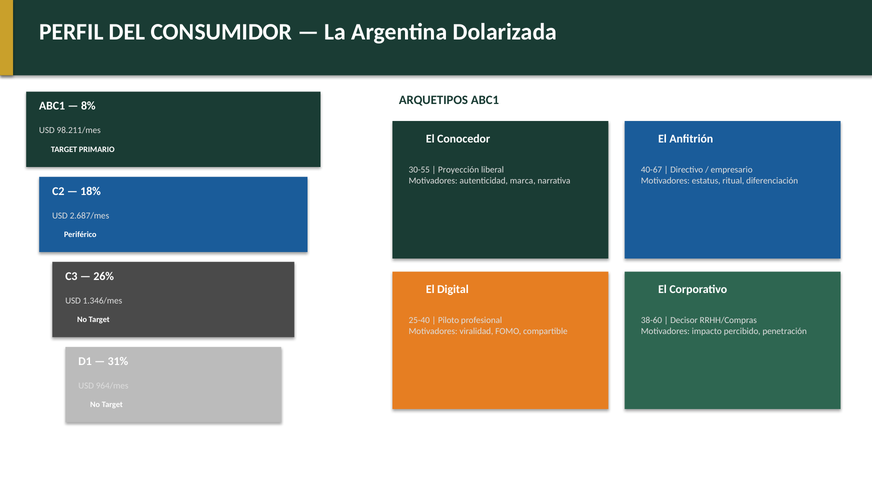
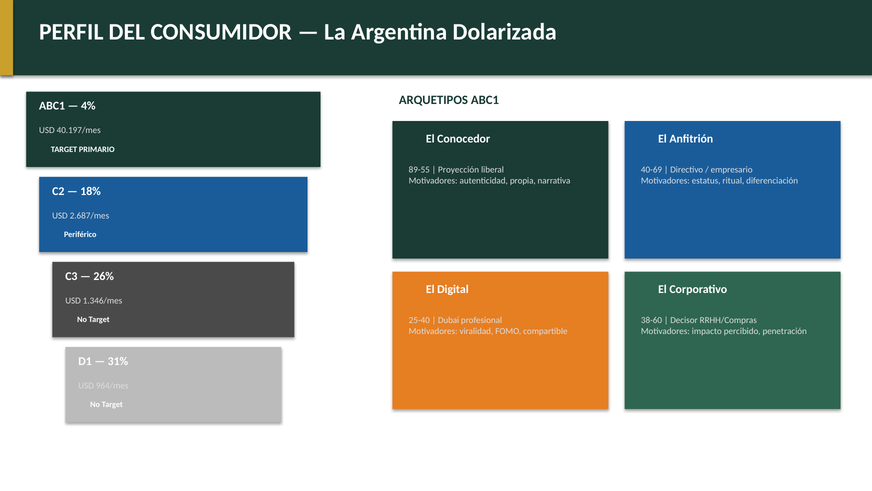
8%: 8% -> 4% (88, 106)
98.211/mes: 98.211/mes -> 40.197/mes (79, 130)
30-55: 30-55 -> 89-55 (419, 170)
40-67: 40-67 -> 40-69 (652, 170)
marca: marca -> propia (523, 180)
Piloto: Piloto -> Dubai (449, 320)
